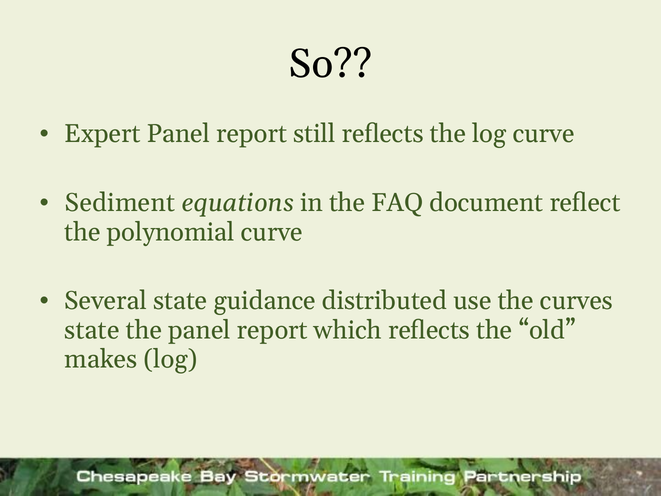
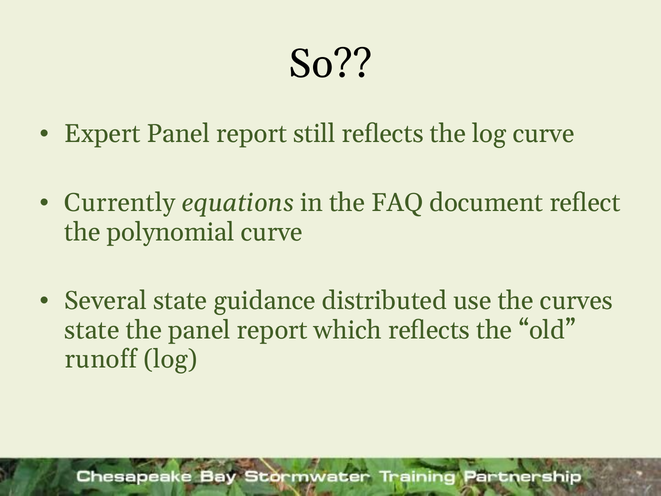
Sediment: Sediment -> Currently (120, 203)
makes: makes -> runoff (101, 359)
